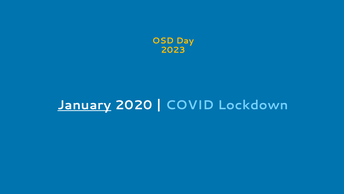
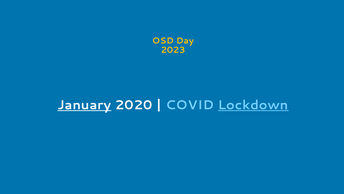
Lockdown underline: none -> present (253, 105)
